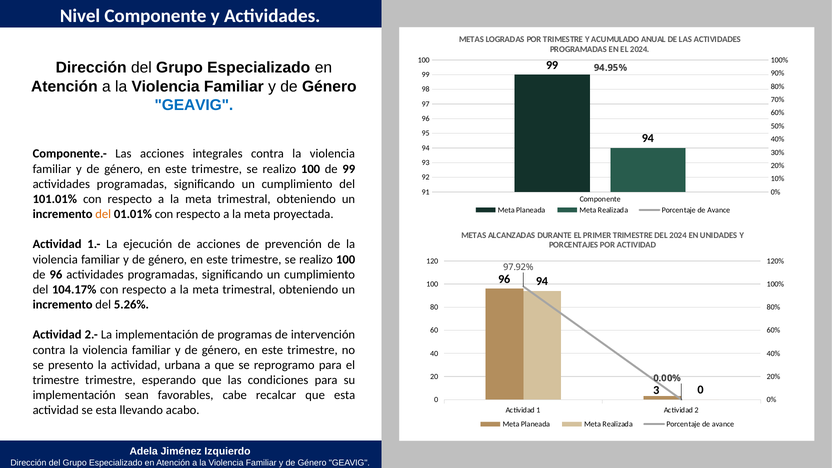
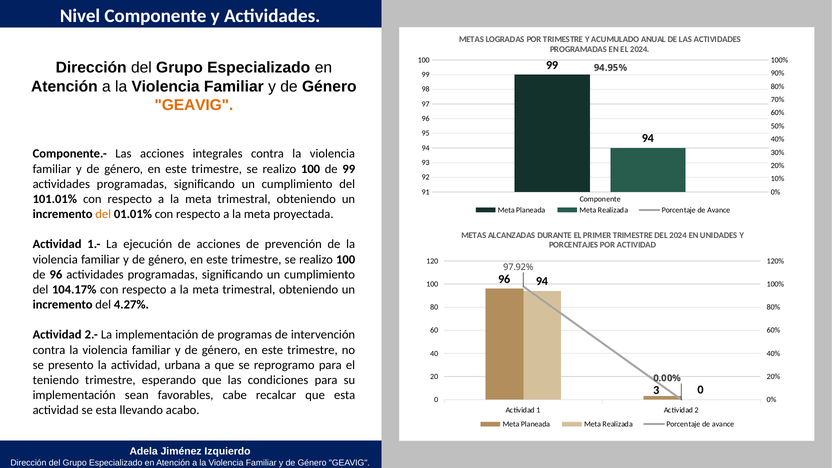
GEAVIG colour: blue -> orange (194, 105)
5.26%: 5.26% -> 4.27% (131, 305)
trimestre: trimestre -> teniendo (56, 380)
